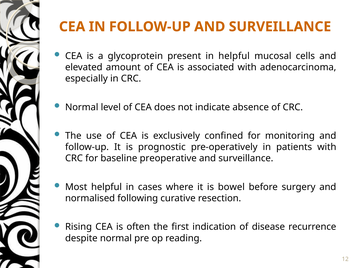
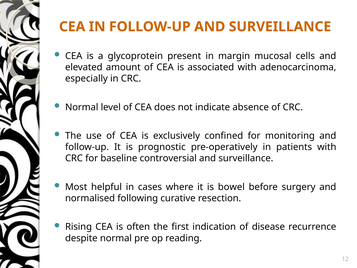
in helpful: helpful -> margin (234, 56)
preoperative: preoperative -> controversial (168, 158)
